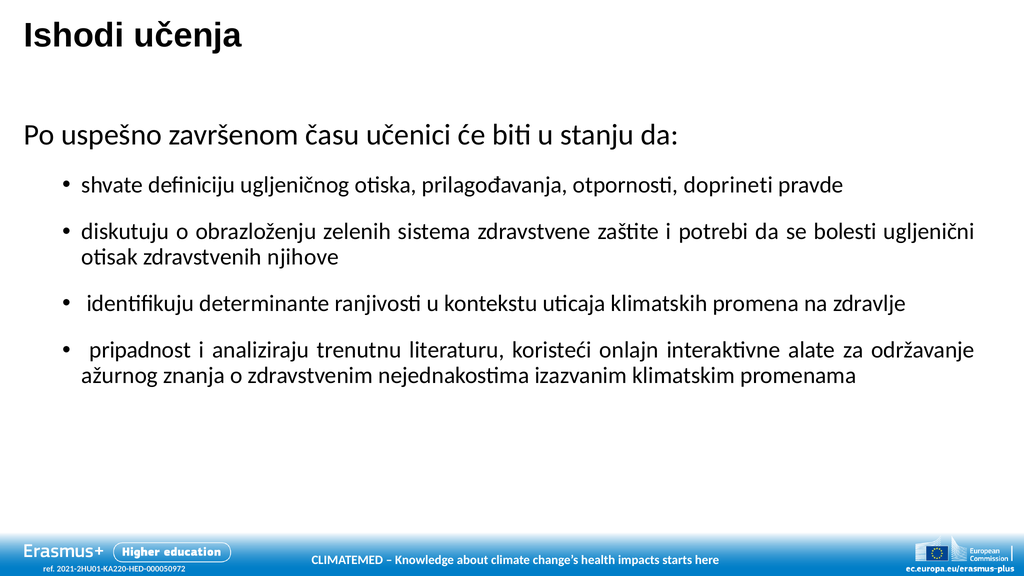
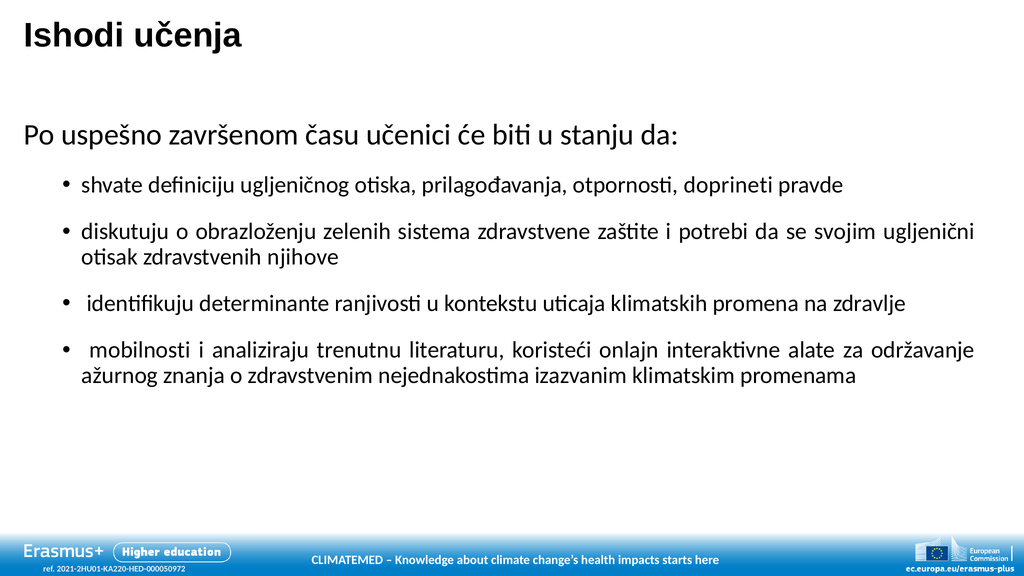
bolesti: bolesti -> svojim (845, 232)
pripadnost: pripadnost -> mobilnosti (140, 350)
